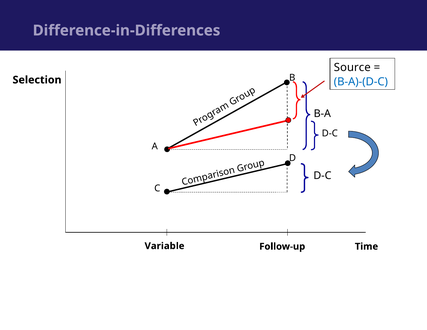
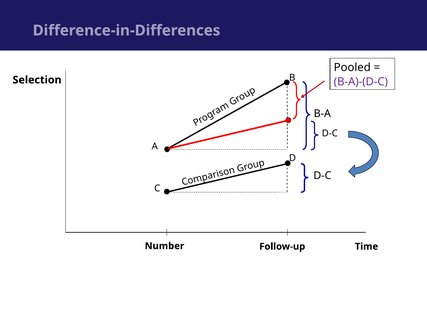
Source: Source -> Pooled (352, 68)
B-A)-(D-C colour: blue -> purple (361, 82)
Variable: Variable -> Number (165, 246)
